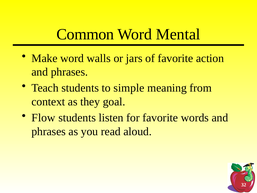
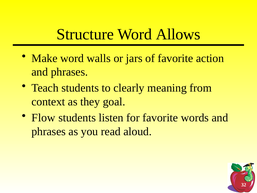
Common: Common -> Structure (85, 34)
Mental: Mental -> Allows (178, 34)
simple: simple -> clearly (129, 88)
